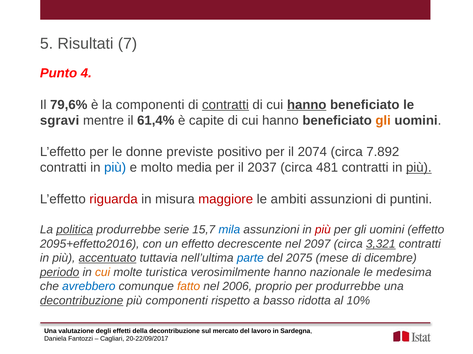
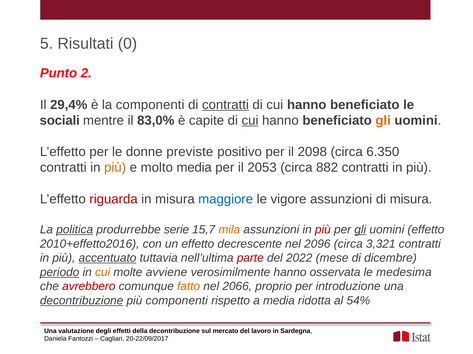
7: 7 -> 0 (127, 44)
4: 4 -> 2 (86, 73)
79,6%: 79,6% -> 29,4% (69, 105)
hanno underline: present -> none (307, 105)
sgravi: sgravi -> sociali (60, 121)
61,4%: 61,4% -> 83,0% (156, 121)
cui underline: none -> present (250, 121)
2074: 2074 -> 2098 (312, 152)
7.892: 7.892 -> 6.350 (383, 152)
più colour: blue -> orange (115, 168)
2037: 2037 -> 2053 (262, 168)
481: 481 -> 882 (327, 168)
più underline: present -> none (419, 168)
maggiore colour: red -> blue (226, 200)
ambiti: ambiti -> vigore (289, 200)
di puntini: puntini -> misura (411, 200)
mila colour: blue -> orange (229, 230)
gli underline: none -> present (360, 230)
2095+effetto2016: 2095+effetto2016 -> 2010+effetto2016 (90, 244)
2097: 2097 -> 2096 (317, 244)
3,321 underline: present -> none (381, 244)
parte colour: blue -> red (250, 259)
2075: 2075 -> 2022 (299, 259)
turistica: turistica -> avviene (167, 273)
nazionale: nazionale -> osservata (335, 273)
avrebbero colour: blue -> red (89, 287)
2006: 2006 -> 2066 (237, 287)
per produrrebbe: produrrebbe -> introduzione (348, 287)
a basso: basso -> media (279, 301)
10%: 10% -> 54% (358, 301)
